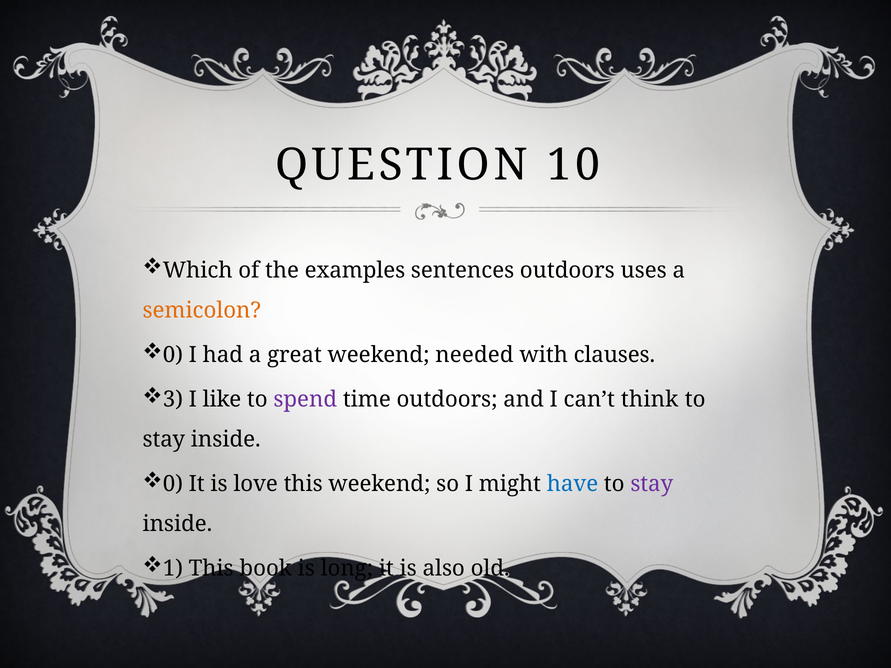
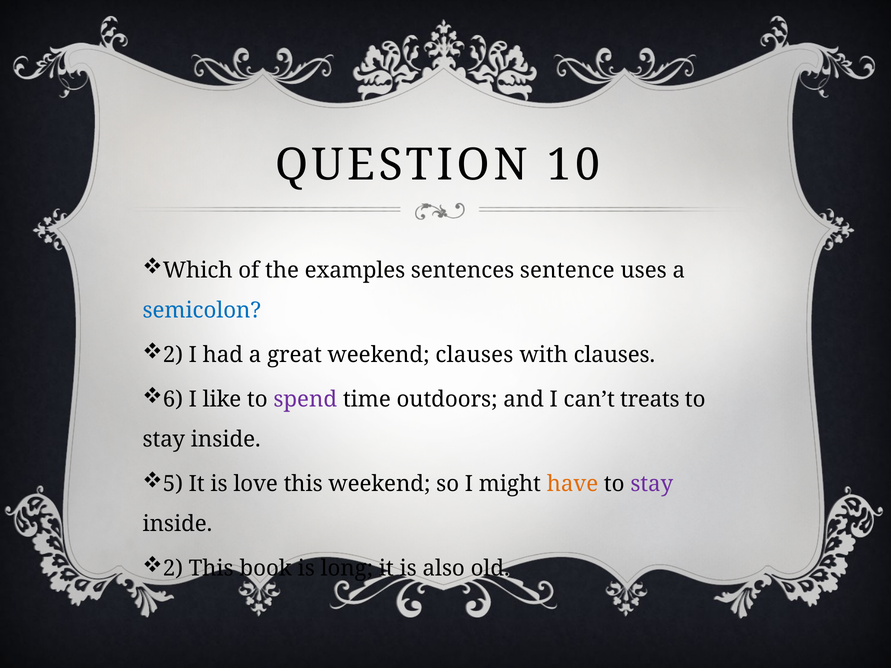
sentences outdoors: outdoors -> sentence (567, 270)
semicolon colour: orange -> blue (202, 310)
0: 0 -> 2 (173, 355)
weekend needed: needed -> clauses (474, 355)
3: 3 -> 6 (173, 400)
think: think -> treats (650, 400)
0: 0 -> 5 (173, 484)
have colour: blue -> orange (572, 484)
1: 1 -> 2 (173, 569)
